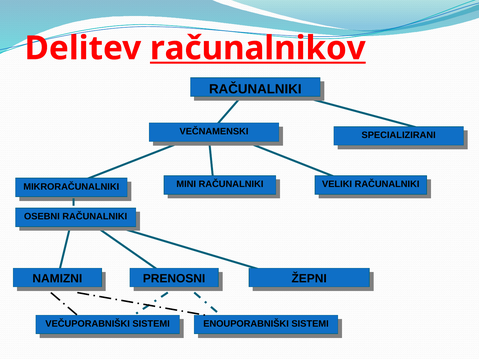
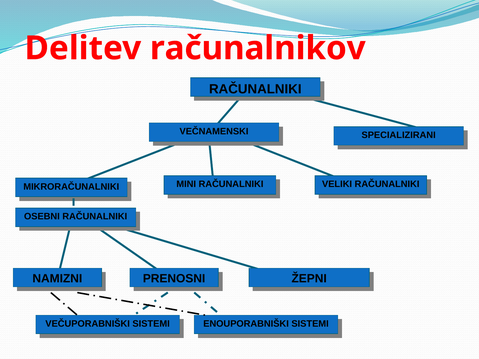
računalnikov underline: present -> none (258, 48)
